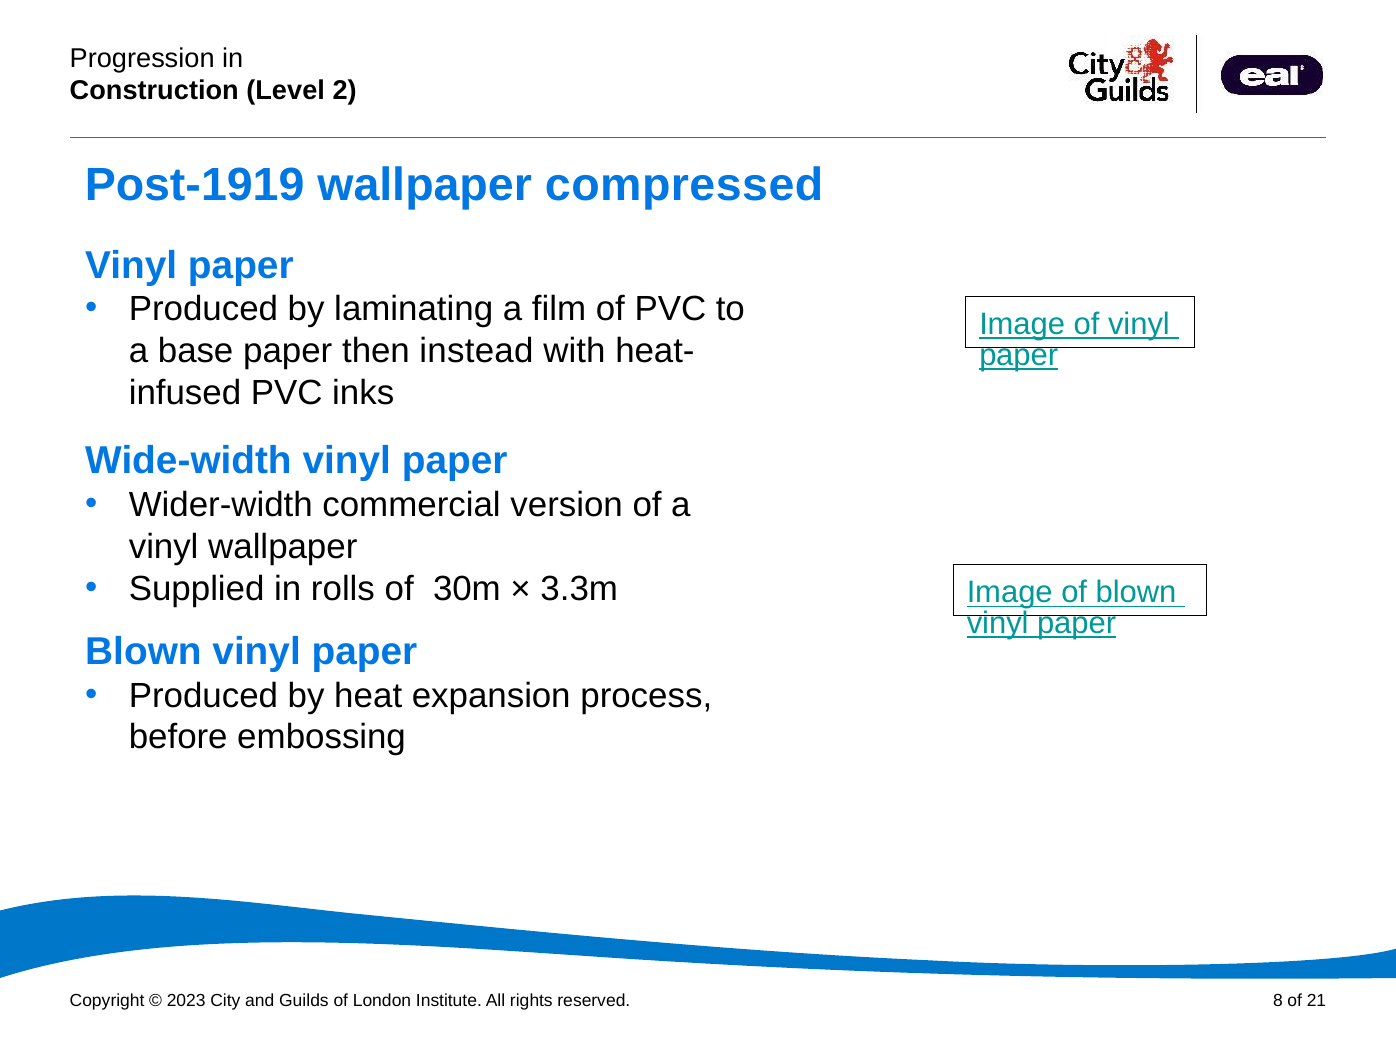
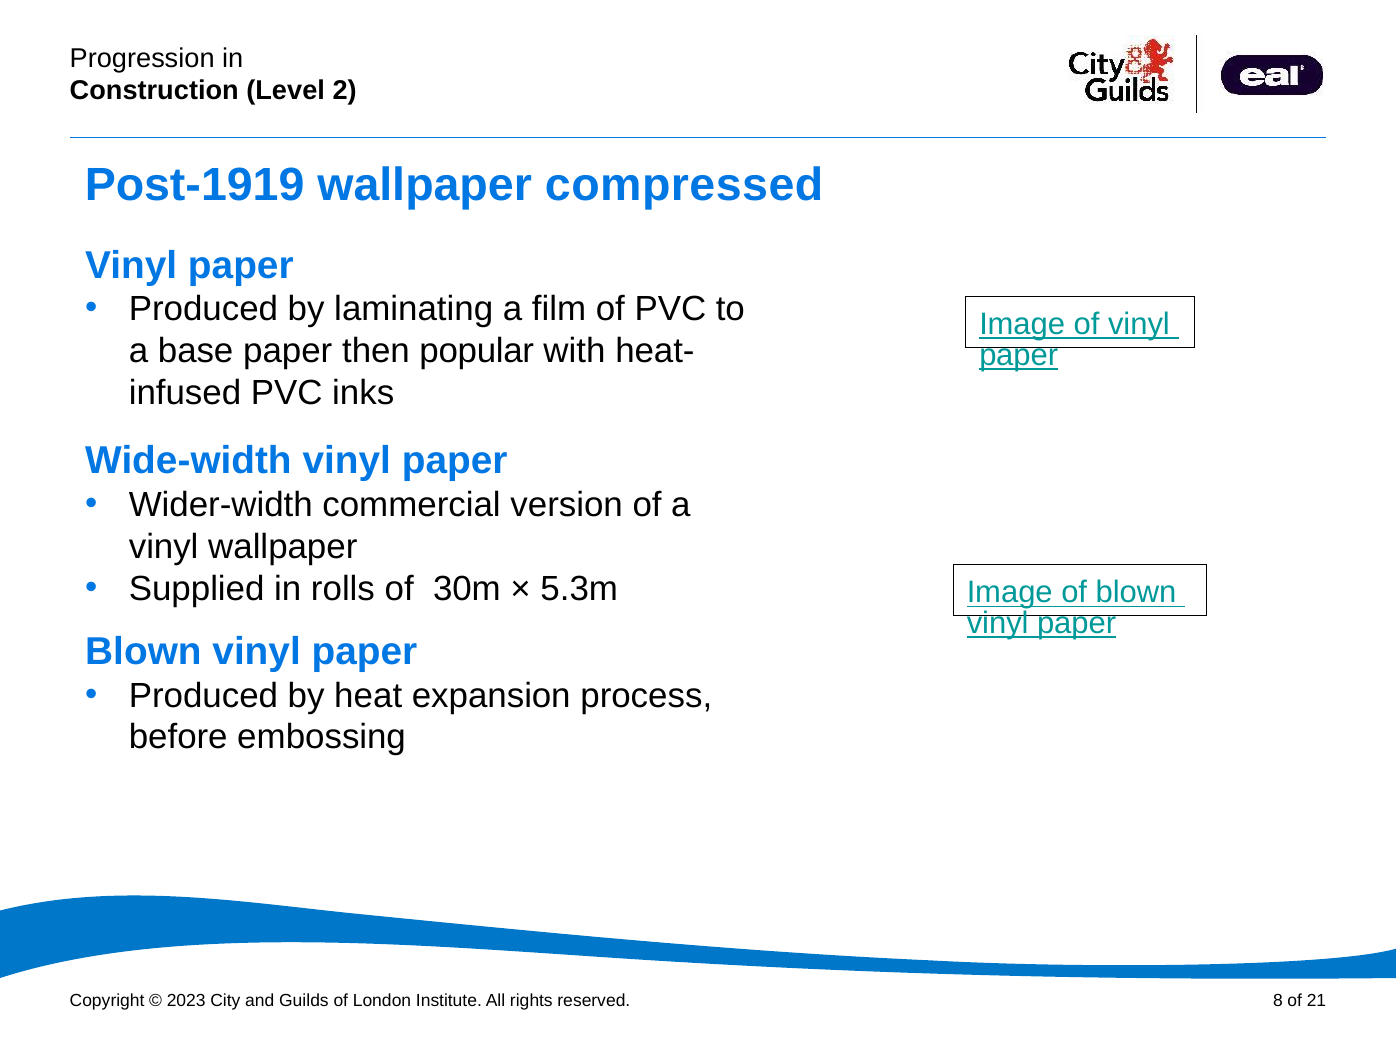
instead: instead -> popular (477, 351)
3.3m: 3.3m -> 5.3m (579, 589)
